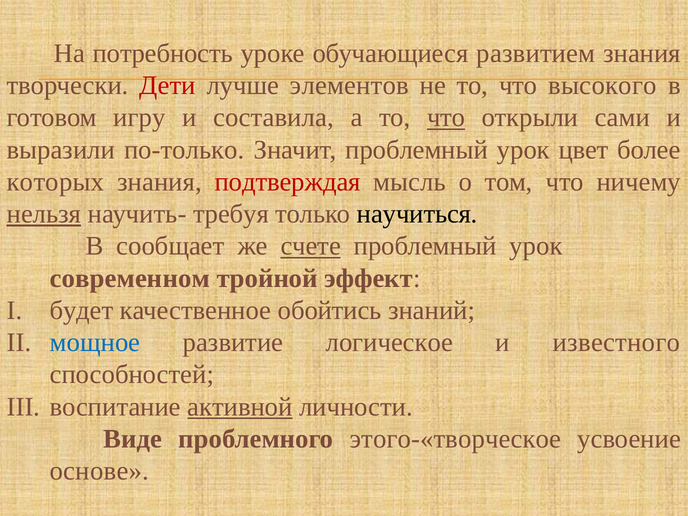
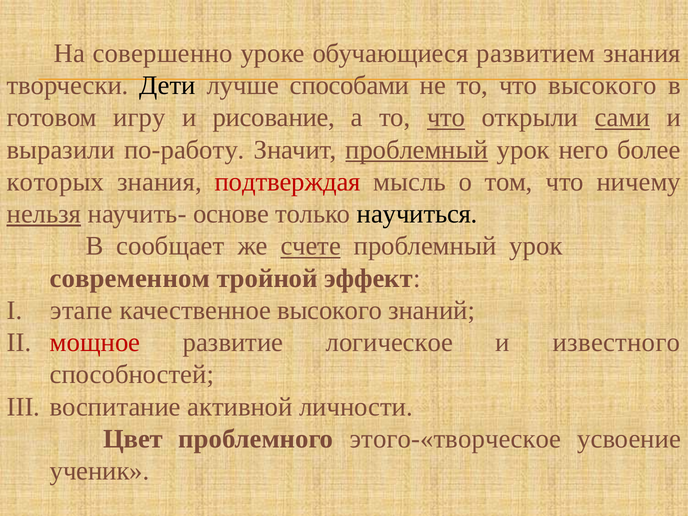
потребность: потребность -> совершенно (163, 53)
Дети colour: red -> black (168, 86)
элементов: элементов -> способами (350, 86)
составила: составила -> рисование (274, 118)
сами underline: none -> present (622, 118)
по-только: по-только -> по-работу (184, 150)
проблемный underline: none -> present (417, 150)
цвет: цвет -> него (584, 150)
требуя: требуя -> основе (231, 214)
будет: будет -> этапе (81, 310)
качественное обойтись: обойтись -> высокого (330, 310)
мощное colour: blue -> red (95, 343)
активной underline: present -> none (240, 407)
Виде: Виде -> Цвет (133, 439)
основе: основе -> ученик (100, 471)
